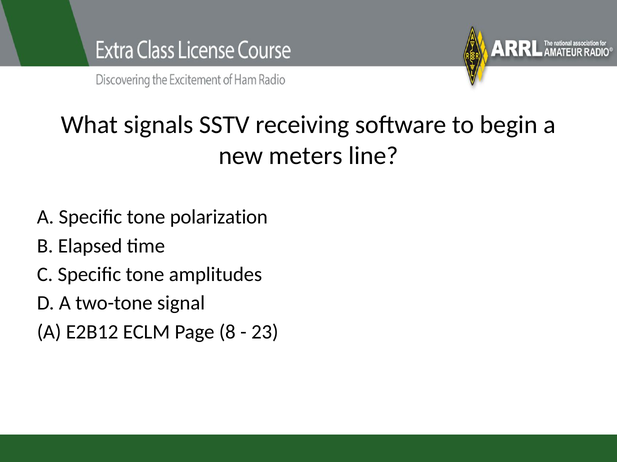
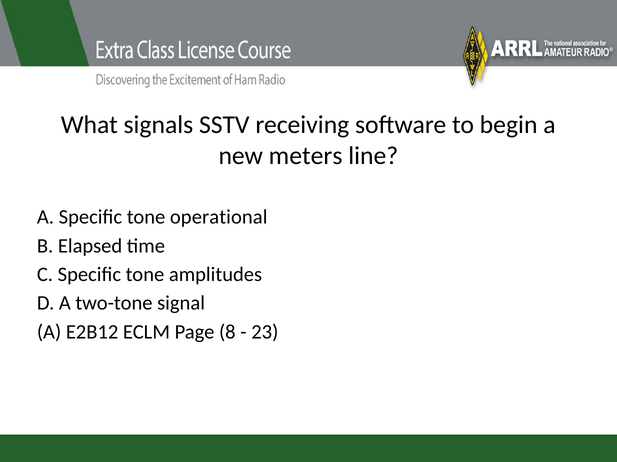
polarization: polarization -> operational (219, 217)
